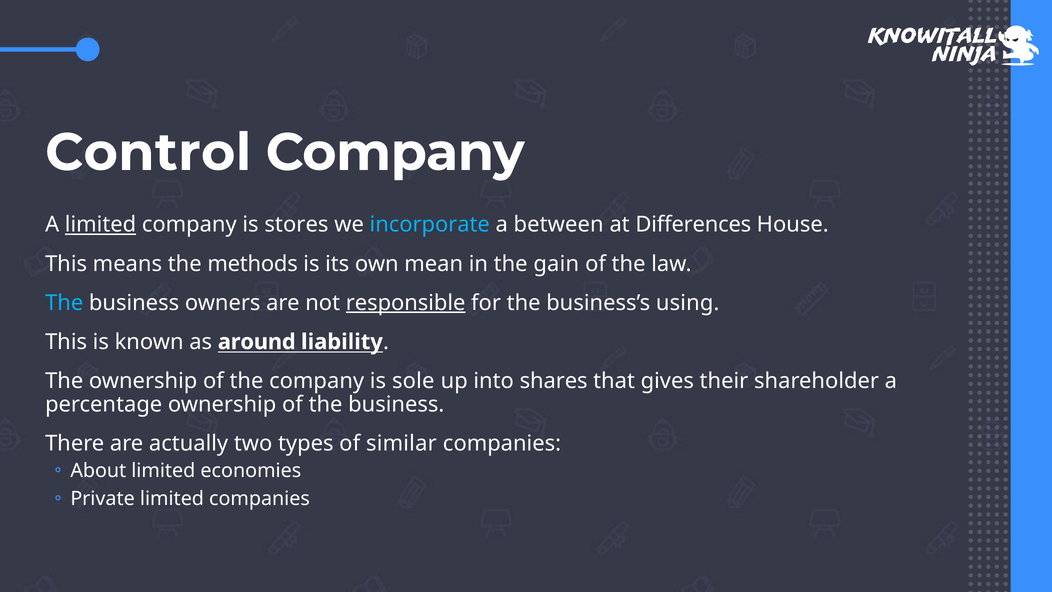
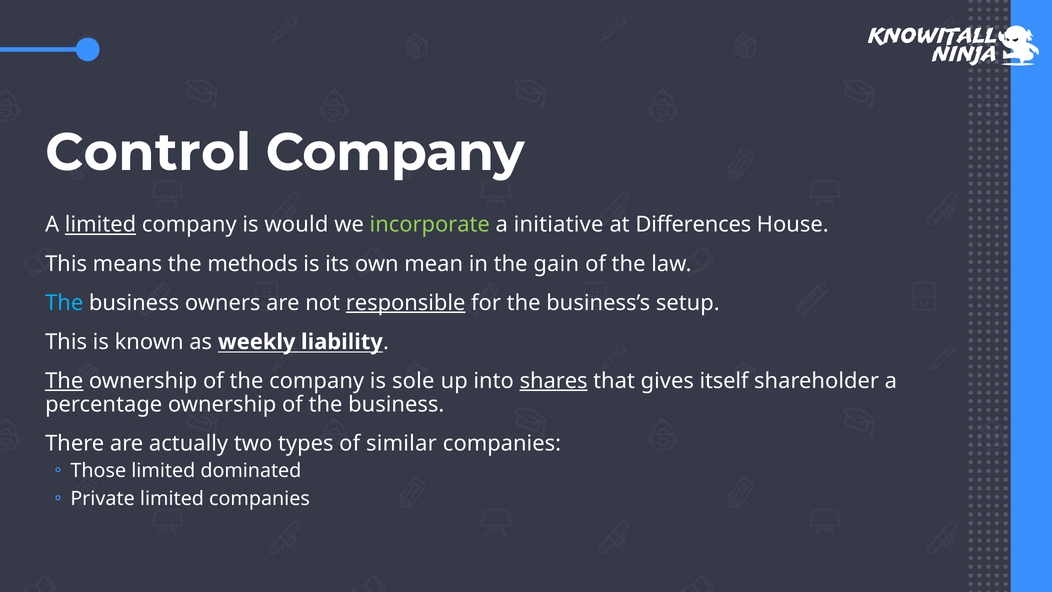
stores: stores -> would (296, 225)
incorporate colour: light blue -> light green (430, 225)
between: between -> initiative (559, 225)
using: using -> setup (688, 303)
around: around -> weekly (257, 342)
The underline: none -> present (64, 381)
shares underline: none -> present (554, 381)
their: their -> itself (724, 381)
About: About -> Those (98, 470)
economies: economies -> dominated (251, 470)
